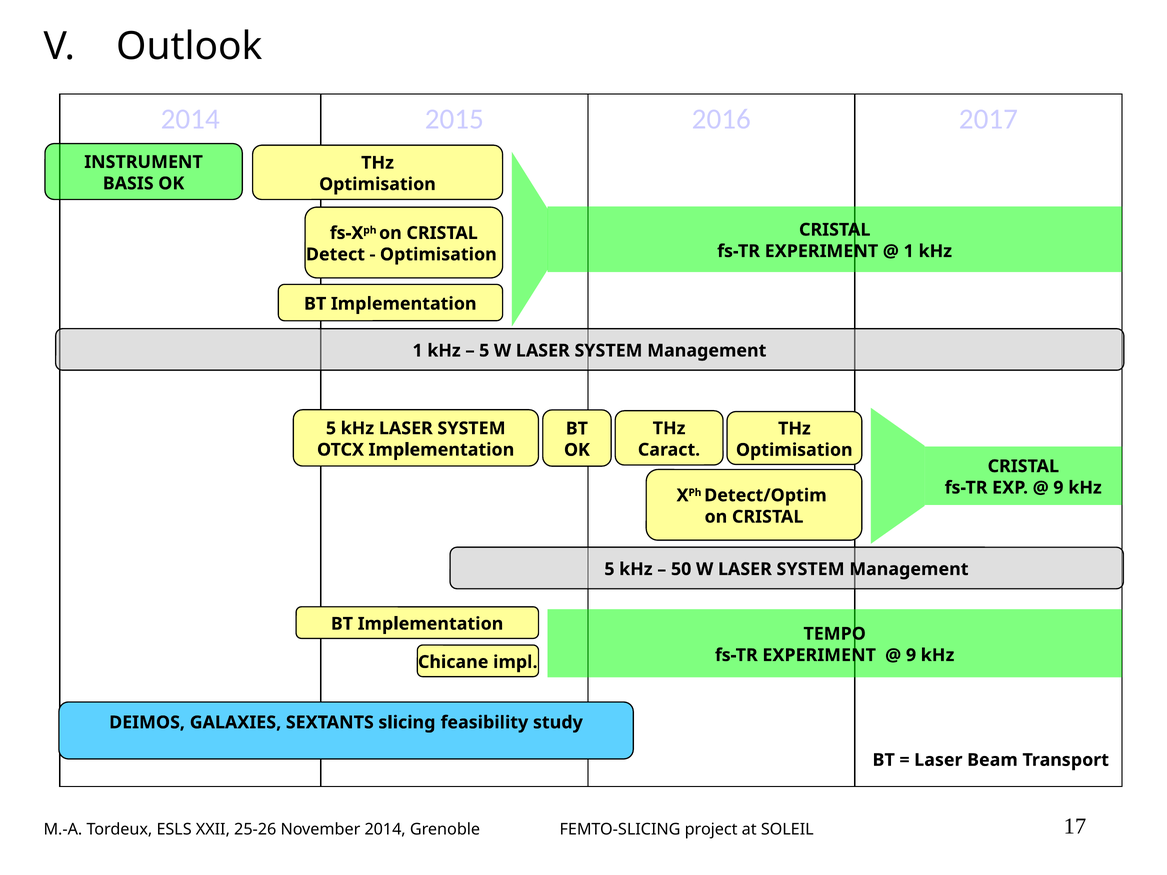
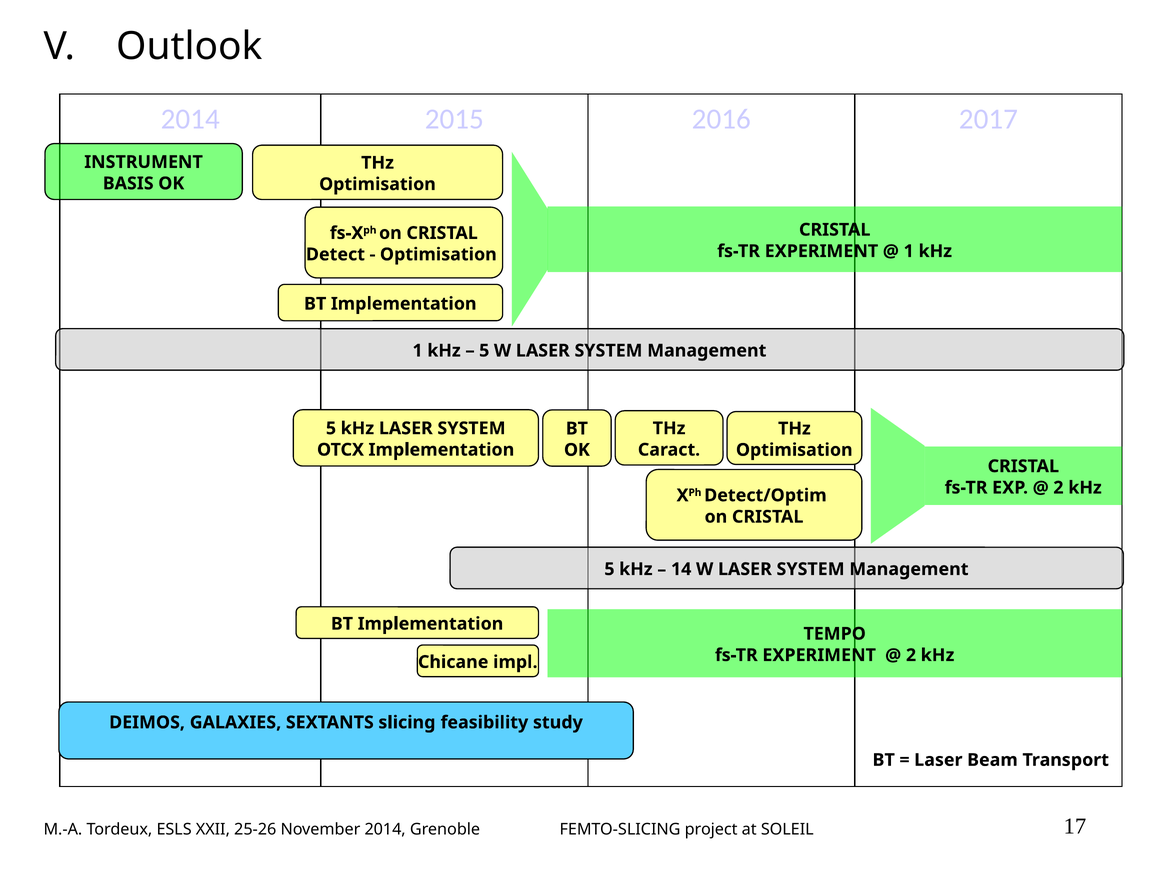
9: 9 -> 2 (1058, 488)
50: 50 -> 14 (681, 569)
9: 9 -> 2 (911, 655)
